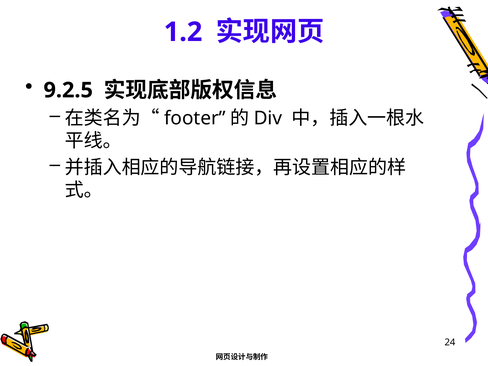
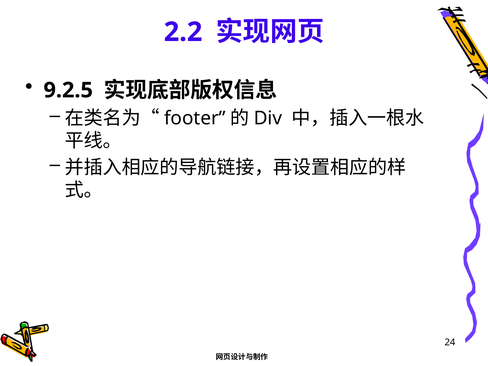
1.2: 1.2 -> 2.2 (183, 32)
